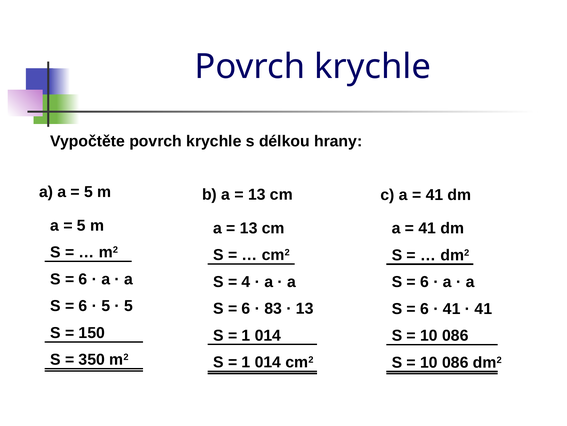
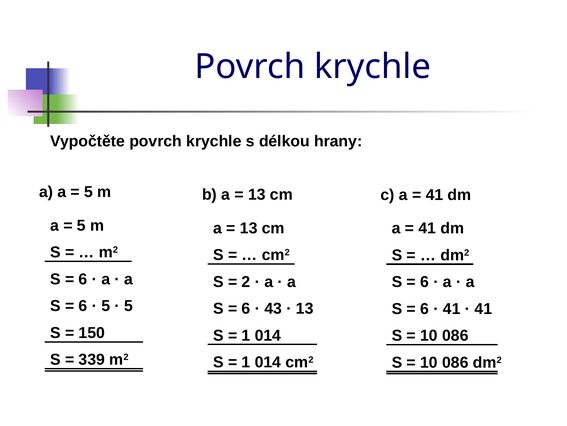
4: 4 -> 2 (246, 281)
83: 83 -> 43 (273, 308)
350: 350 -> 339 (92, 359)
